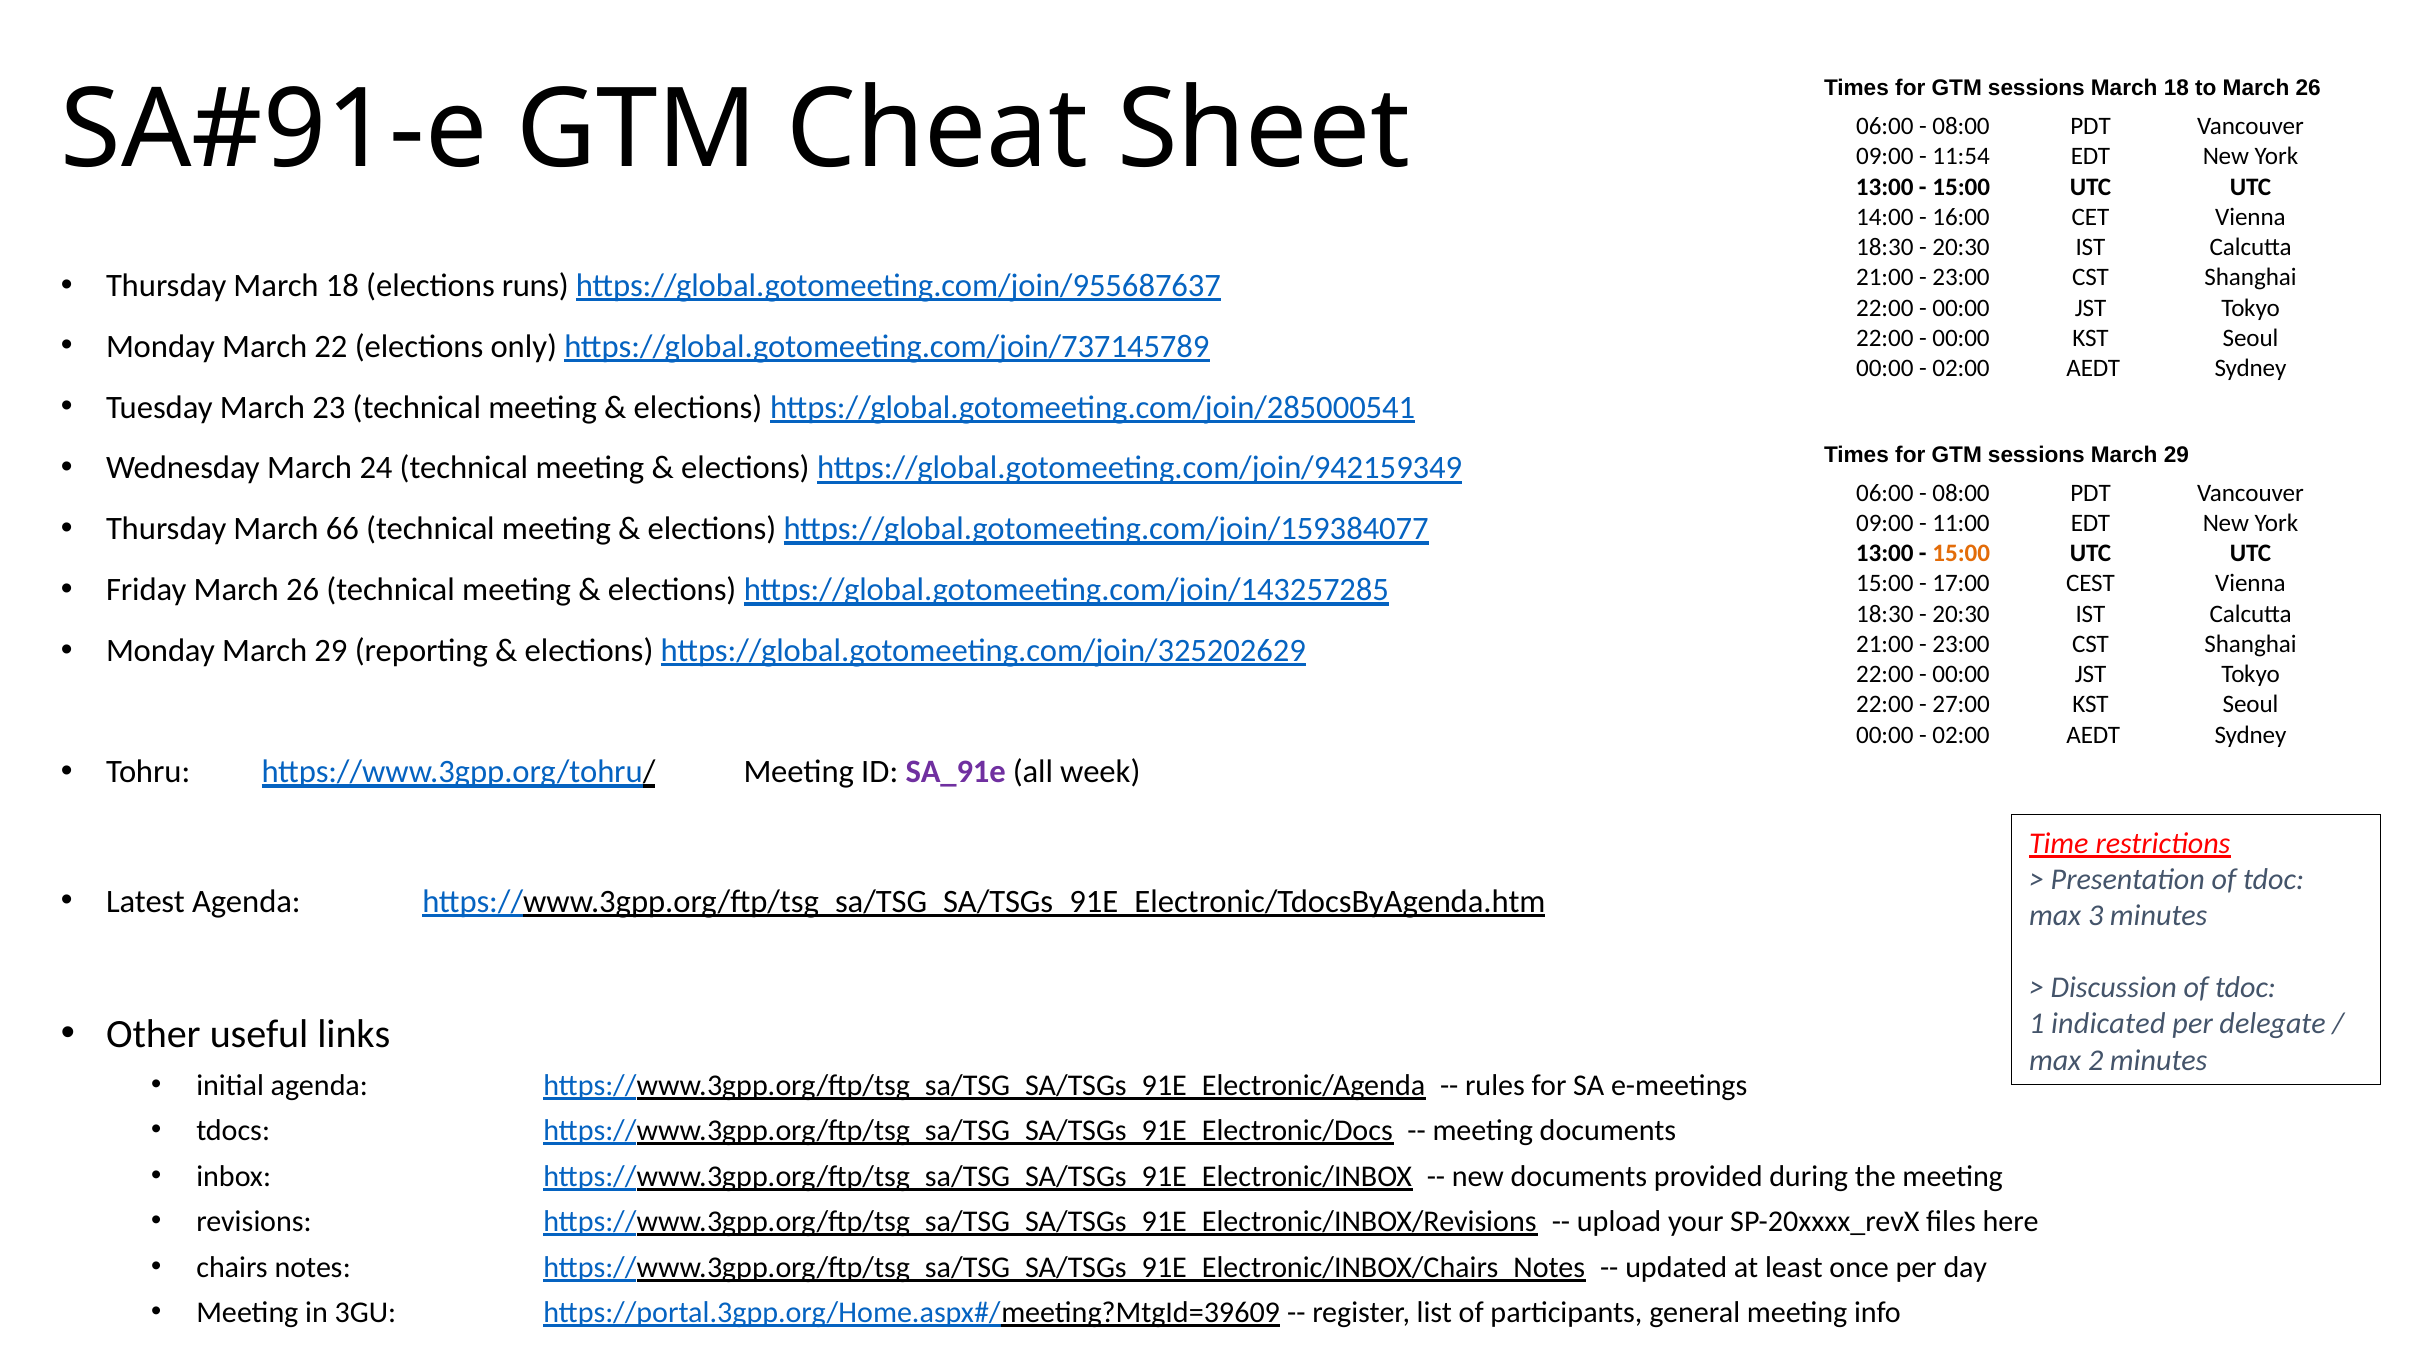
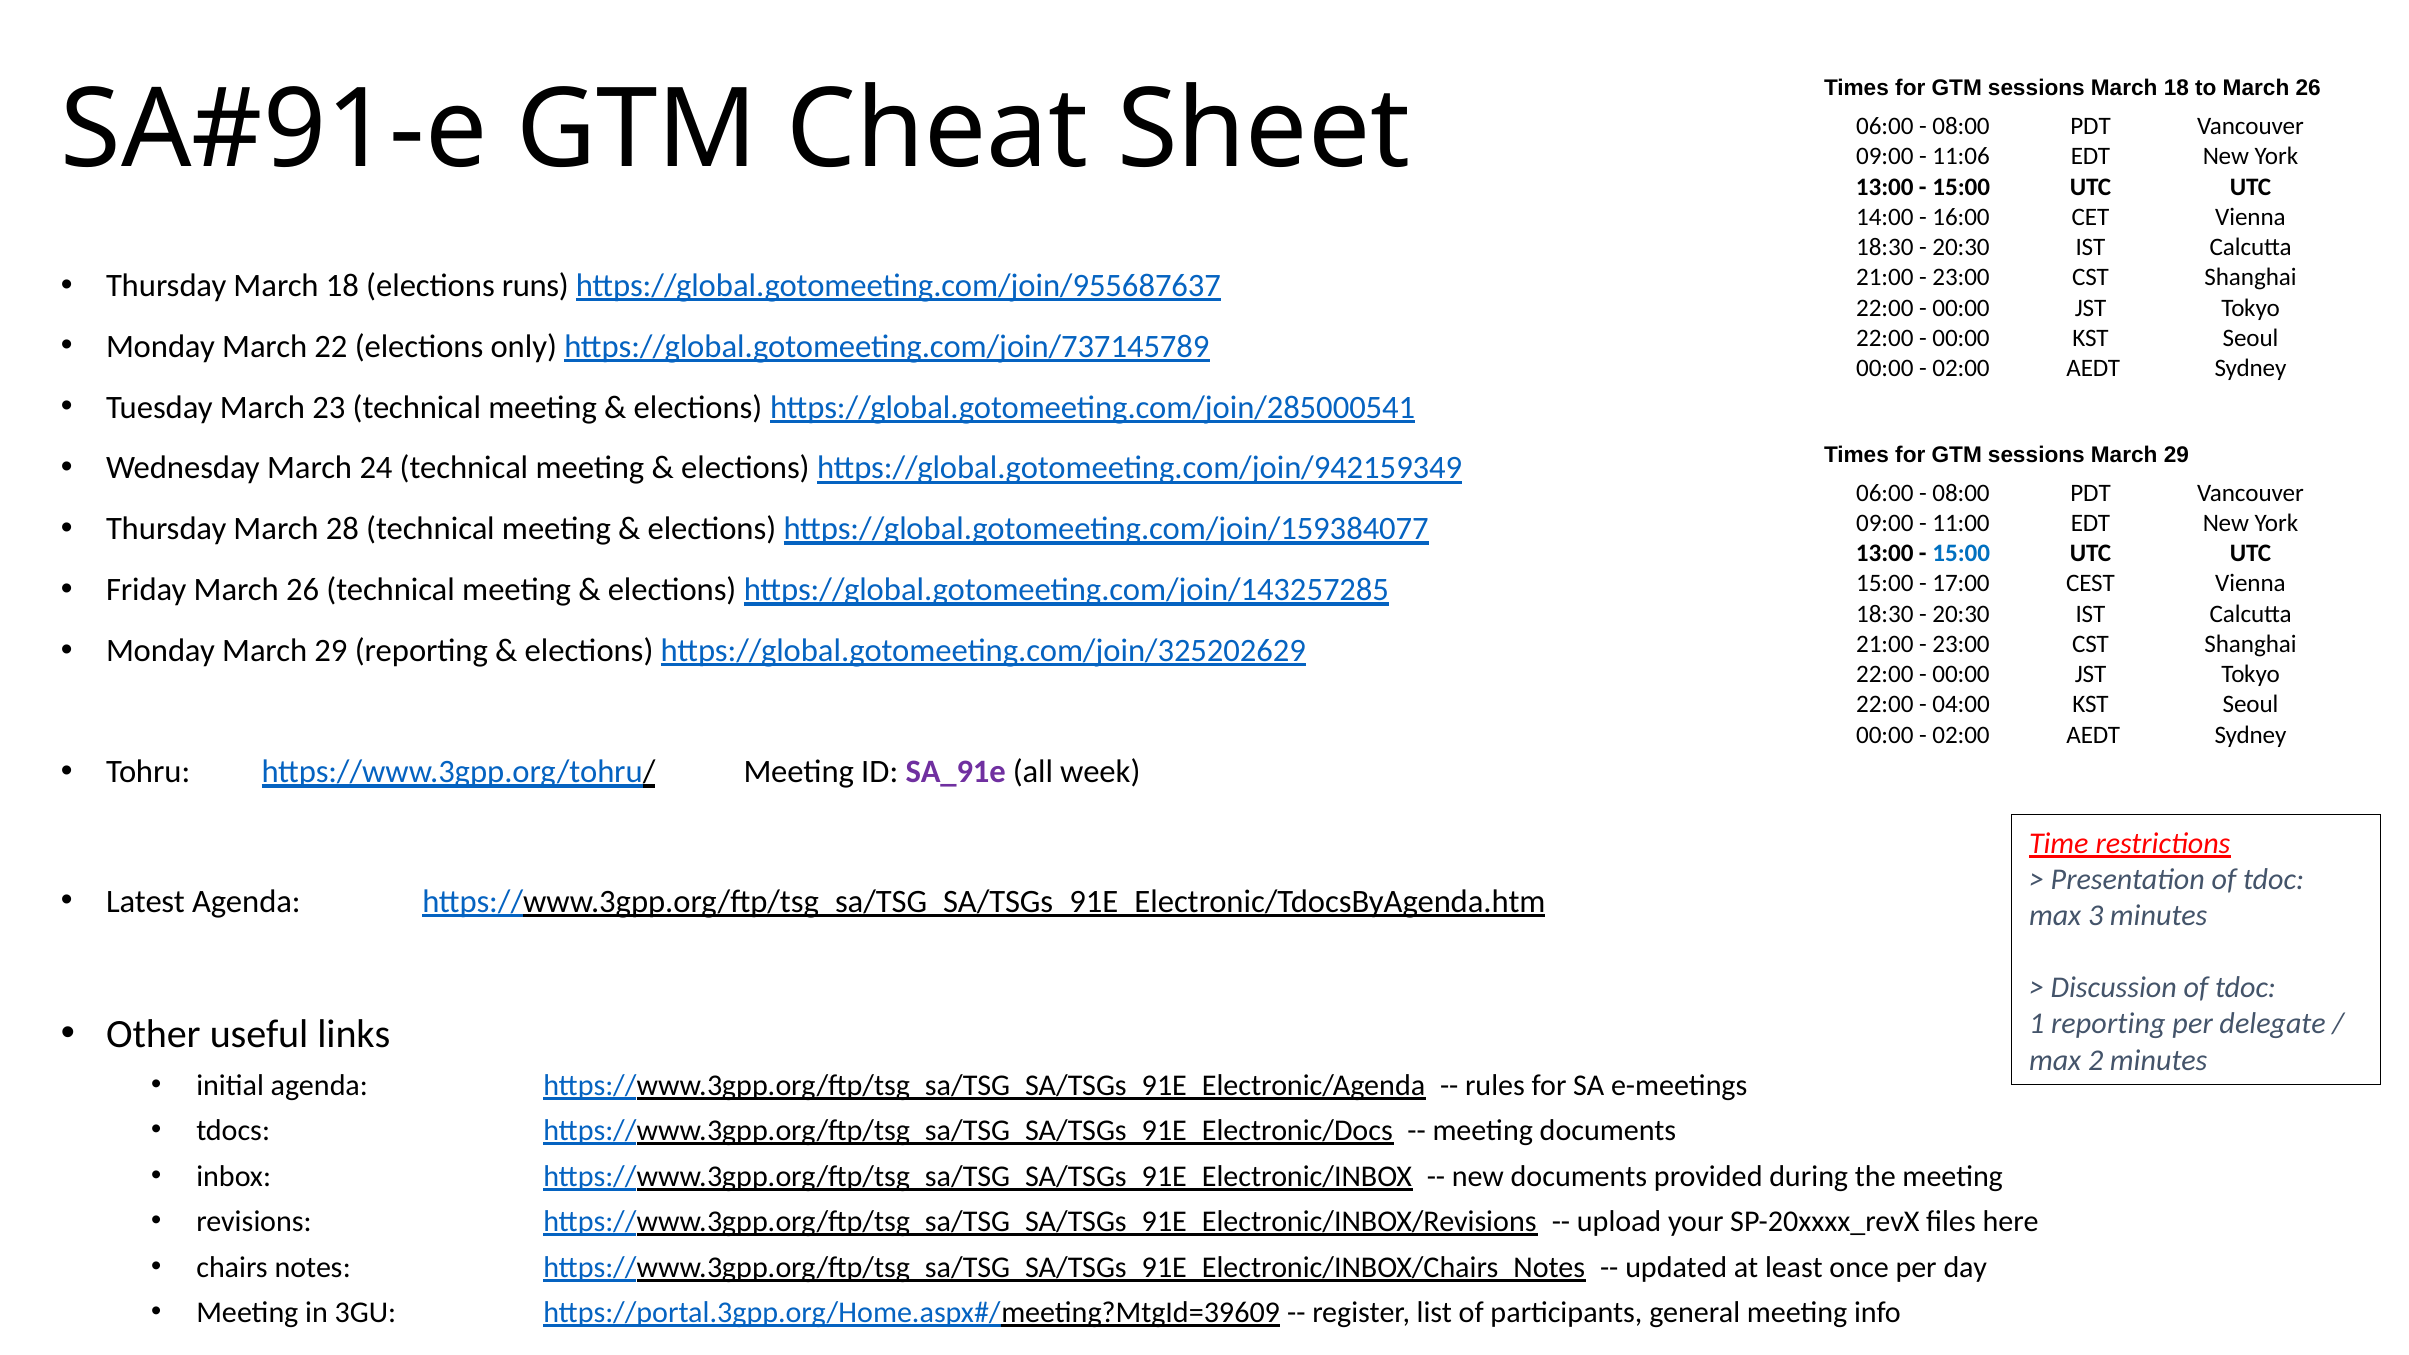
11:54: 11:54 -> 11:06 (1961, 157)
66: 66 -> 28 (342, 529)
15:00 colour: orange -> blue (1961, 553)
27:00: 27:00 -> 04:00 (1961, 705)
1 indicated: indicated -> reporting (2108, 1024)
